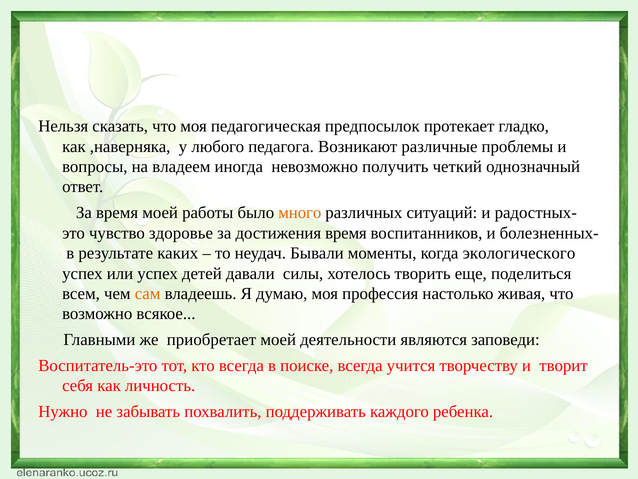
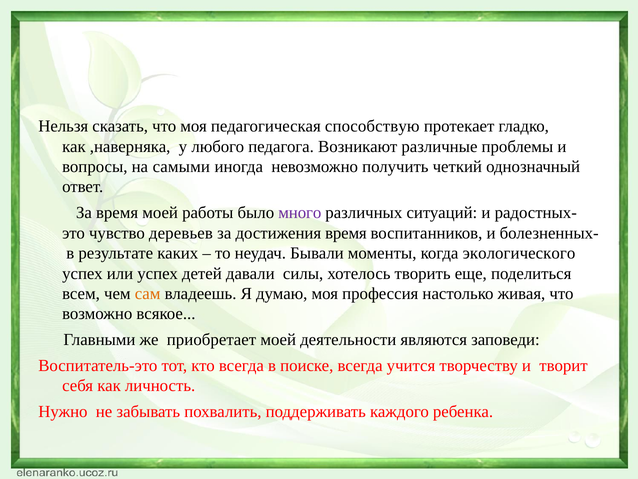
предпосылок: предпосылок -> способствую (372, 126)
владеем: владеем -> самыми (181, 167)
много colour: orange -> purple (300, 213)
здоровье: здоровье -> деревьев (181, 233)
